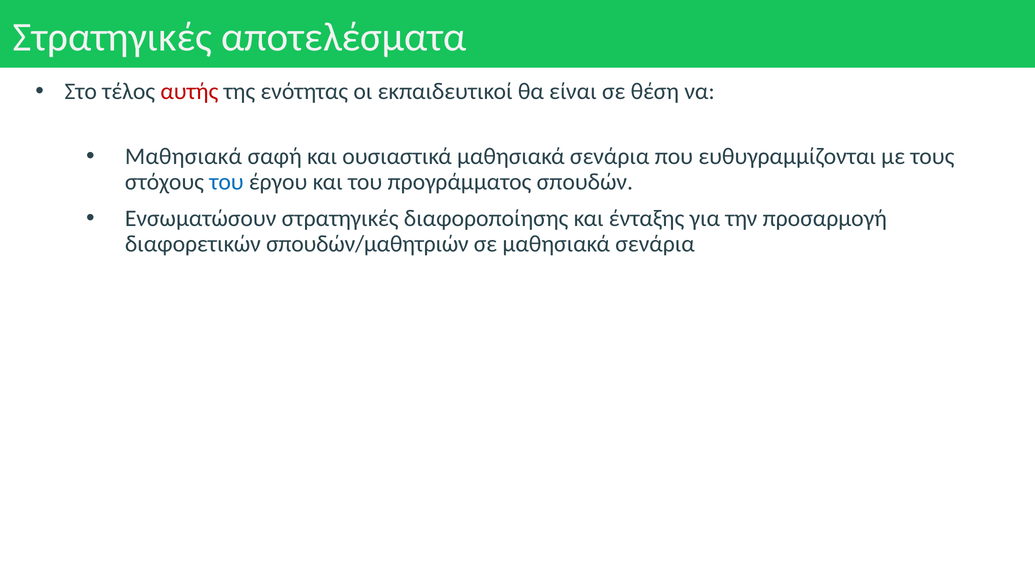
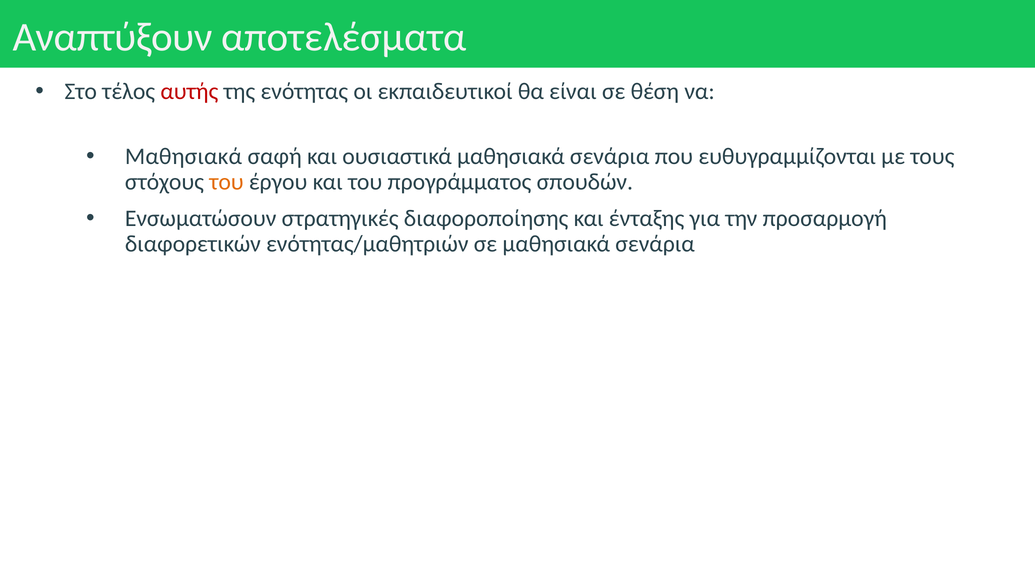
Στρατηγικές: Στρατηγικές -> Αναπτύξουν (113, 37)
του colour: blue -> orange (226, 182)
σπουδών/μαθητριών: σπουδών/μαθητριών -> ενότητας/μαθητριών (367, 244)
